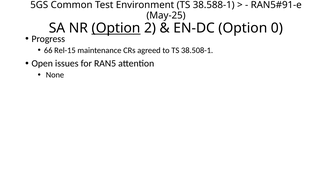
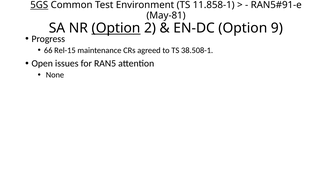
5GS underline: none -> present (39, 5)
38.588-1: 38.588-1 -> 11.858-1 (214, 5)
May-25: May-25 -> May-81 (166, 15)
0: 0 -> 9 (277, 28)
